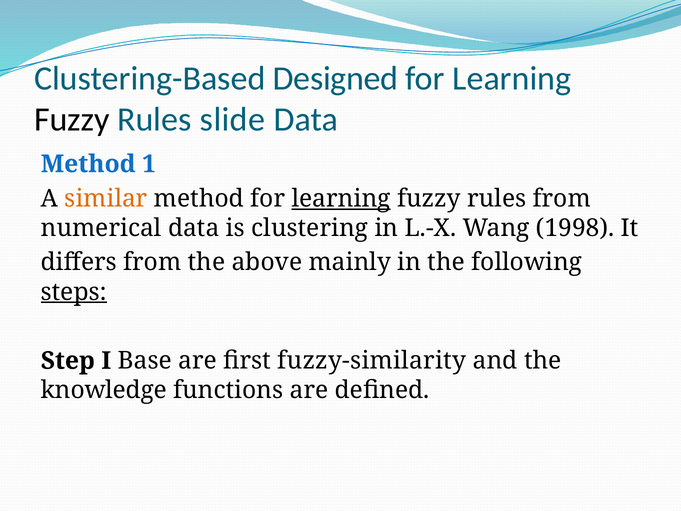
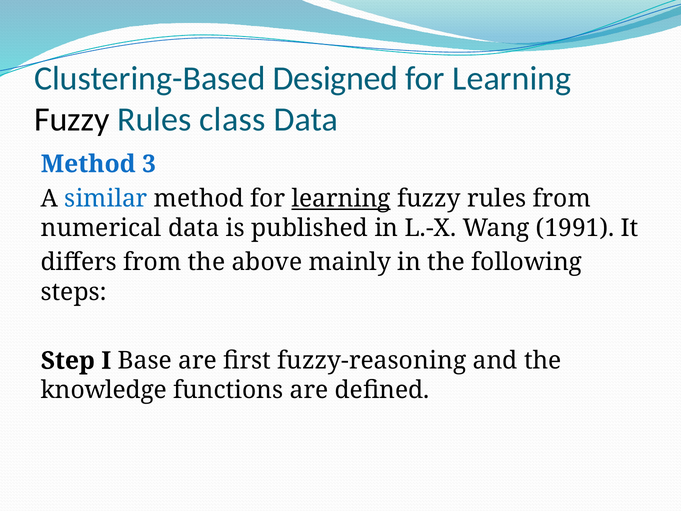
slide: slide -> class (232, 119)
1: 1 -> 3 (149, 164)
similar colour: orange -> blue (106, 198)
clustering: clustering -> published (310, 228)
1998: 1998 -> 1991 (575, 228)
steps underline: present -> none (74, 292)
fuzzy-similarity: fuzzy-similarity -> fuzzy-reasoning (372, 361)
